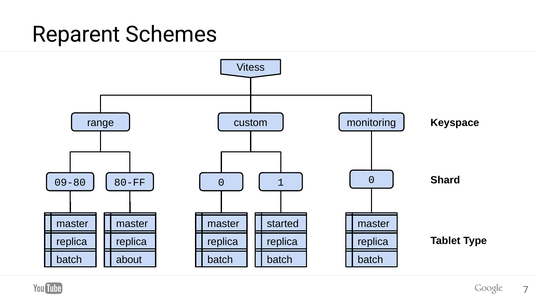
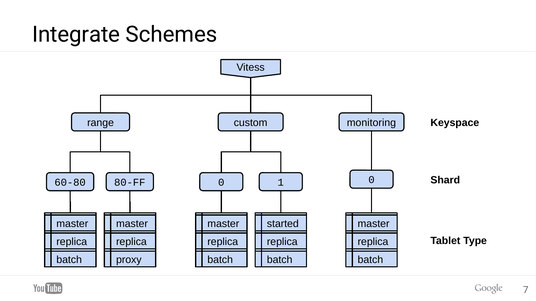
Reparent: Reparent -> Integrate (76, 34)
09-80: 09-80 -> 60-80 (70, 183)
about: about -> proxy (129, 260)
